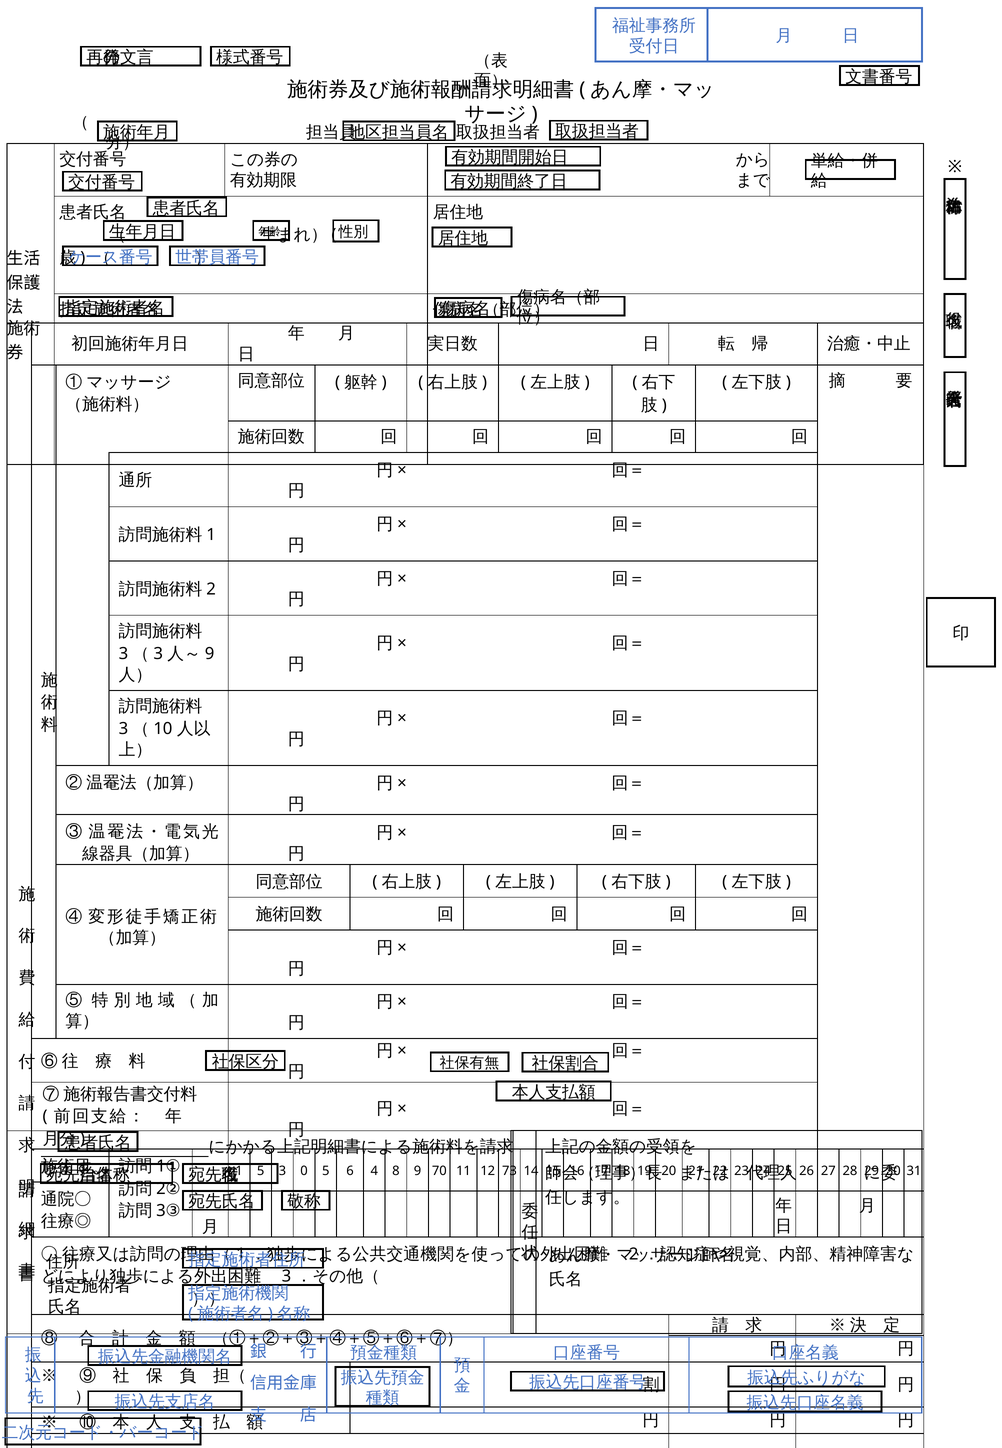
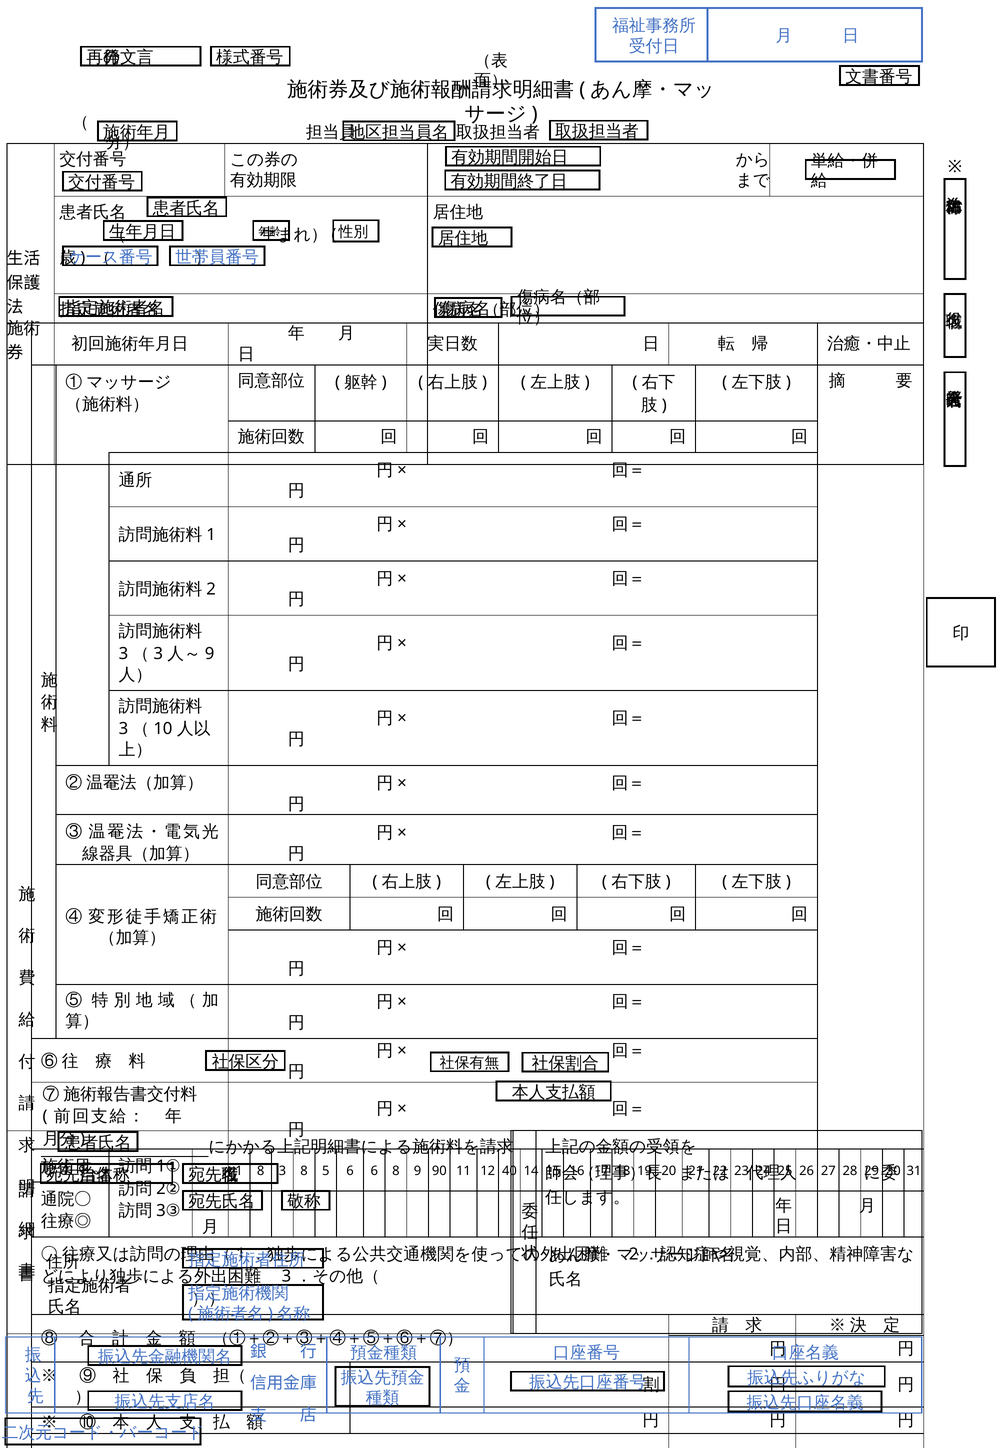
5: 5 -> 8 (261, 1170)
3 0: 0 -> 8 (304, 1170)
6 4: 4 -> 6 (374, 1170)
70: 70 -> 90 (439, 1170)
73: 73 -> 40 (509, 1170)
